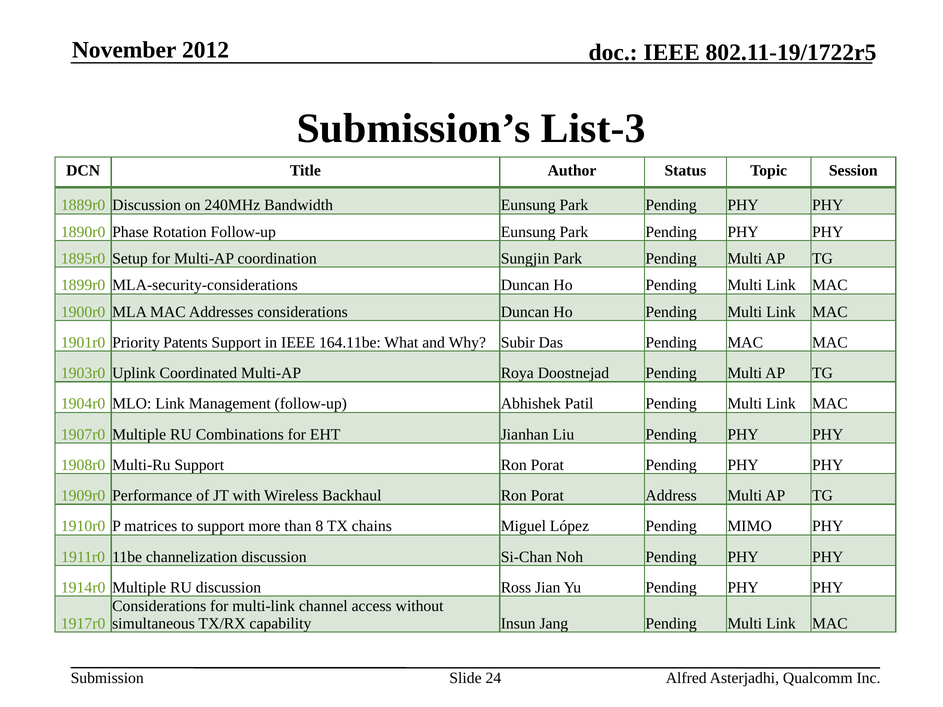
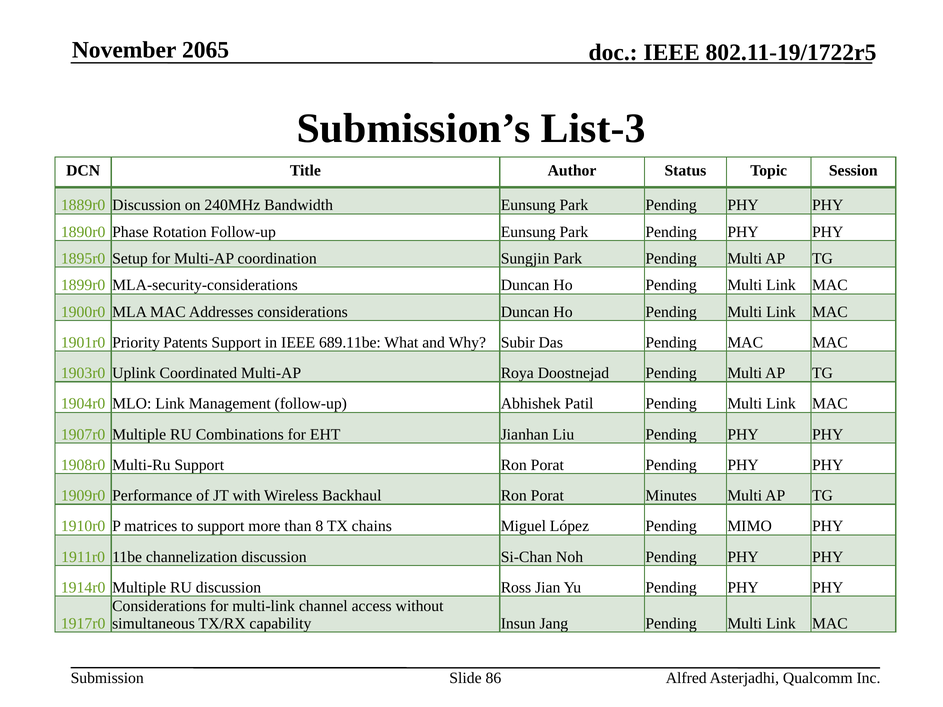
2012: 2012 -> 2065 (206, 50)
164.11be: 164.11be -> 689.11be (350, 343)
Address: Address -> Minutes (671, 496)
24: 24 -> 86 (493, 678)
